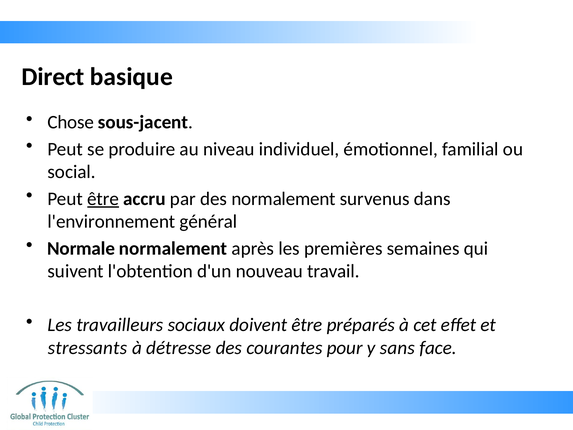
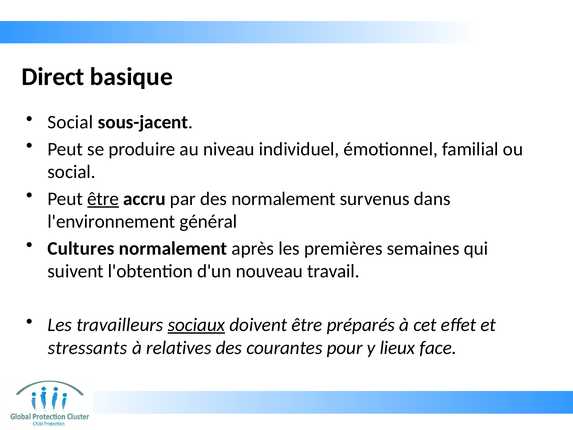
Chose: Chose -> Social (70, 122)
Normale: Normale -> Cultures (81, 248)
sociaux underline: none -> present (196, 325)
détresse: détresse -> relatives (179, 348)
sans: sans -> lieux (397, 348)
